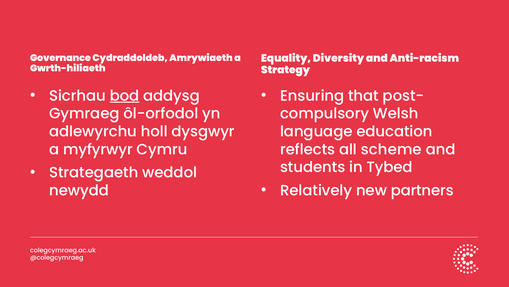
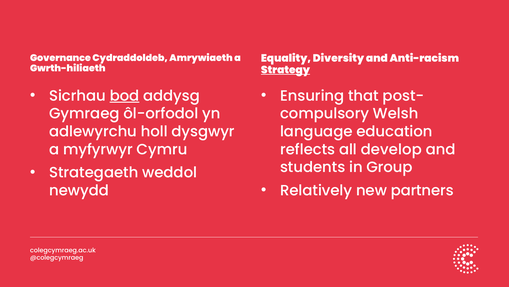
Strategy underline: none -> present (285, 70)
scheme: scheme -> develop (391, 149)
Tybed: Tybed -> Group (390, 167)
